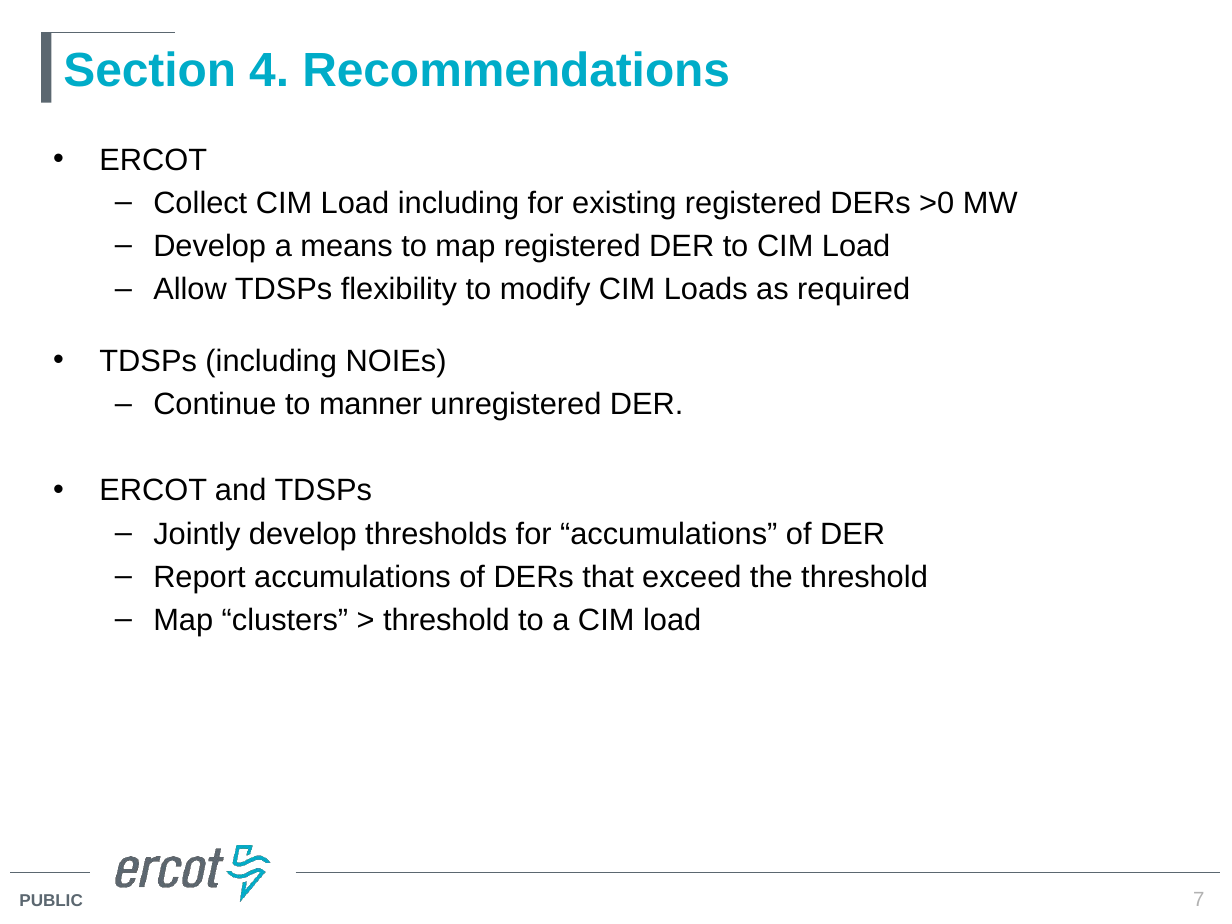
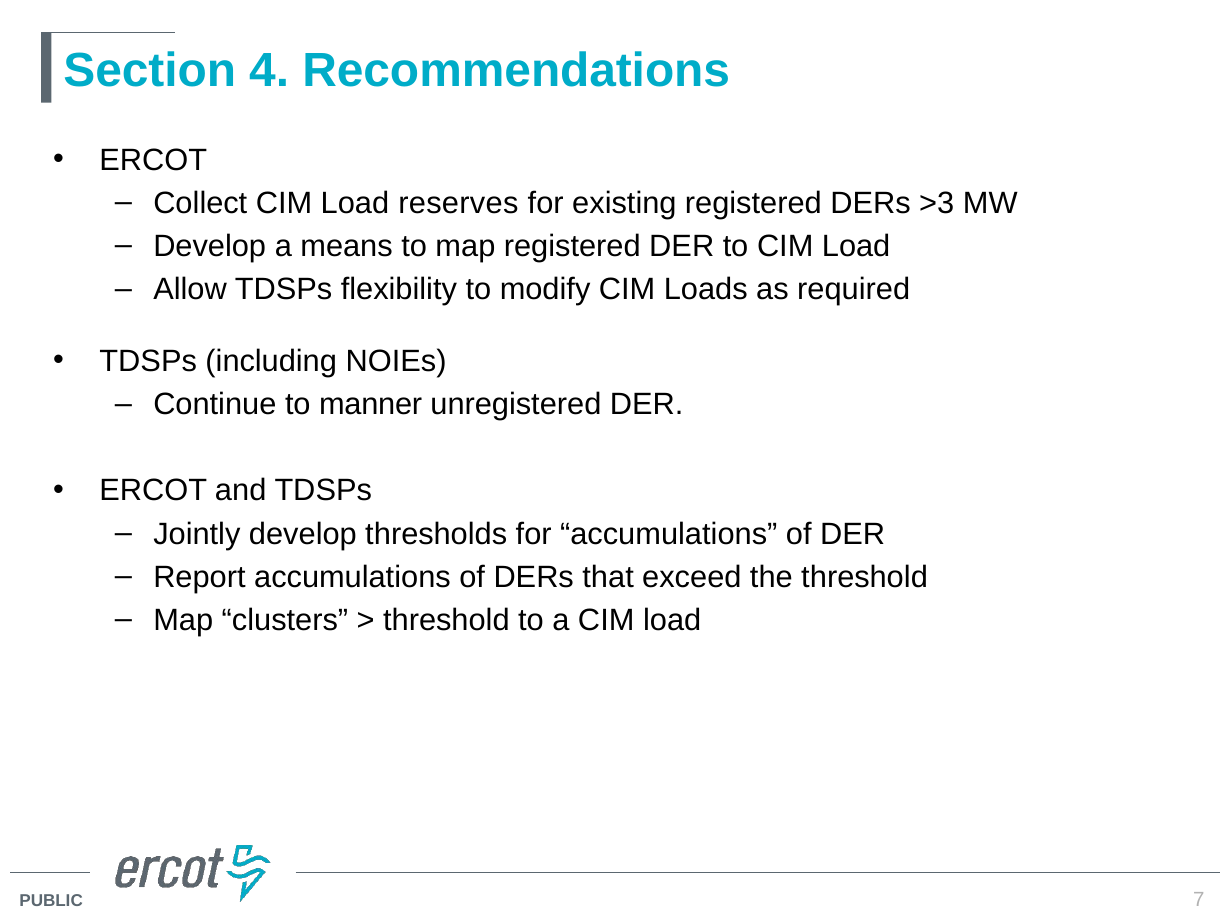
Load including: including -> reserves (458, 203)
>0: >0 -> >3 (937, 203)
